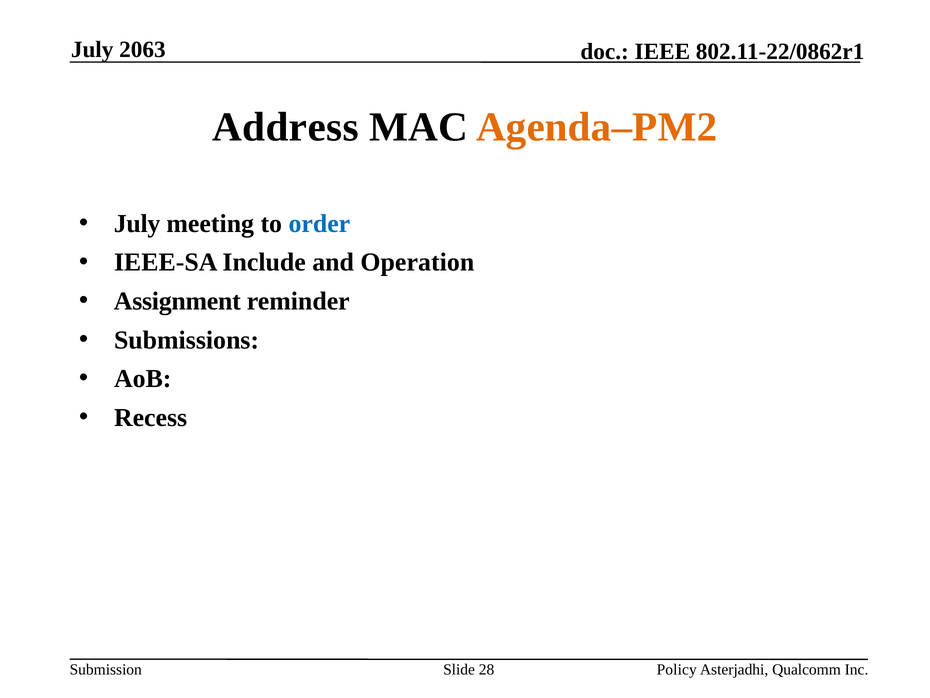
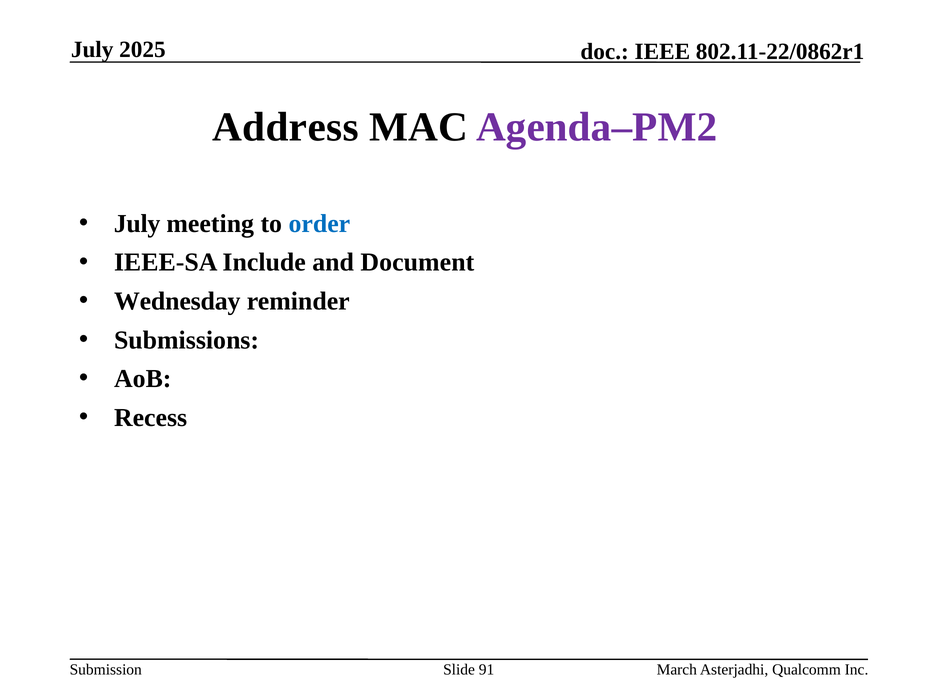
2063: 2063 -> 2025 (142, 49)
Agenda–PM2 colour: orange -> purple (597, 127)
Operation: Operation -> Document (417, 262)
Assignment: Assignment -> Wednesday (177, 301)
28: 28 -> 91 (487, 669)
Policy: Policy -> March (677, 669)
